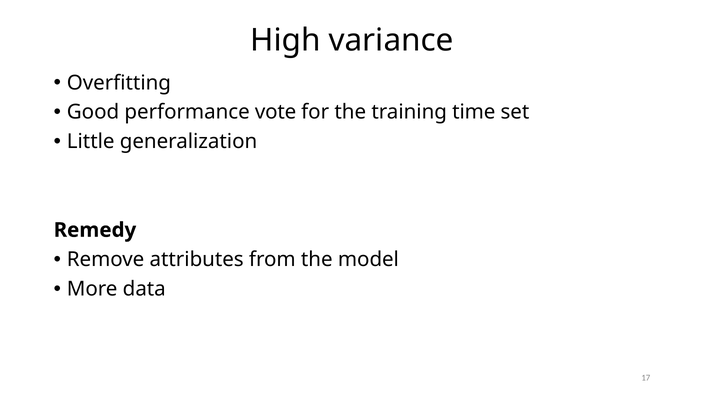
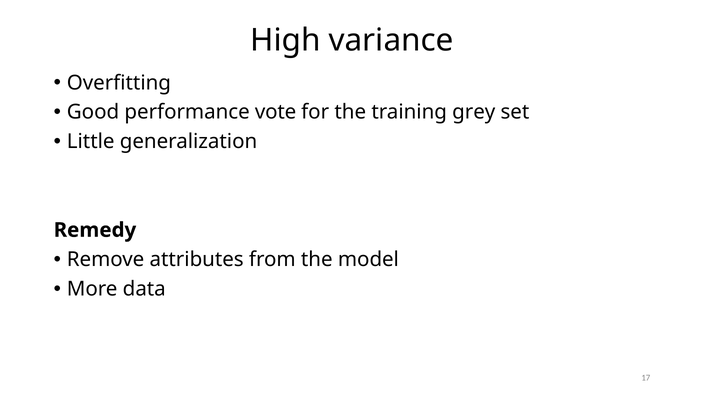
time: time -> grey (474, 112)
